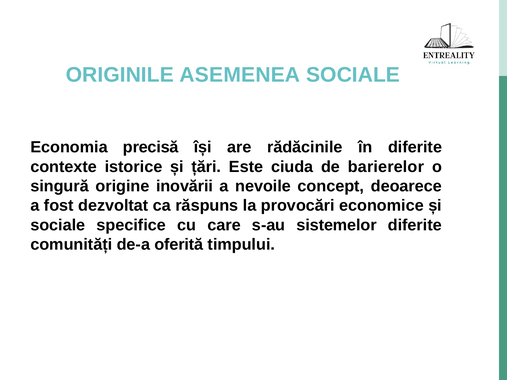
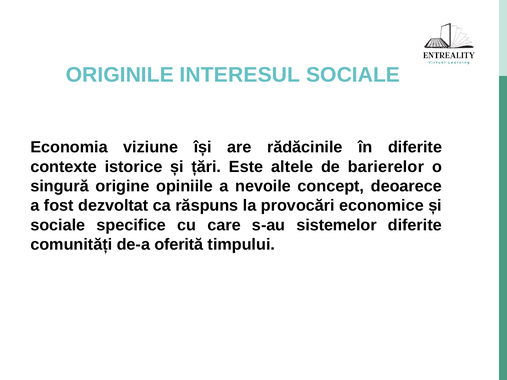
ASEMENEA: ASEMENEA -> INTERESUL (240, 75)
precisă: precisă -> viziune (151, 147)
ciuda: ciuda -> altele (292, 167)
inovării: inovării -> opiniile (184, 186)
